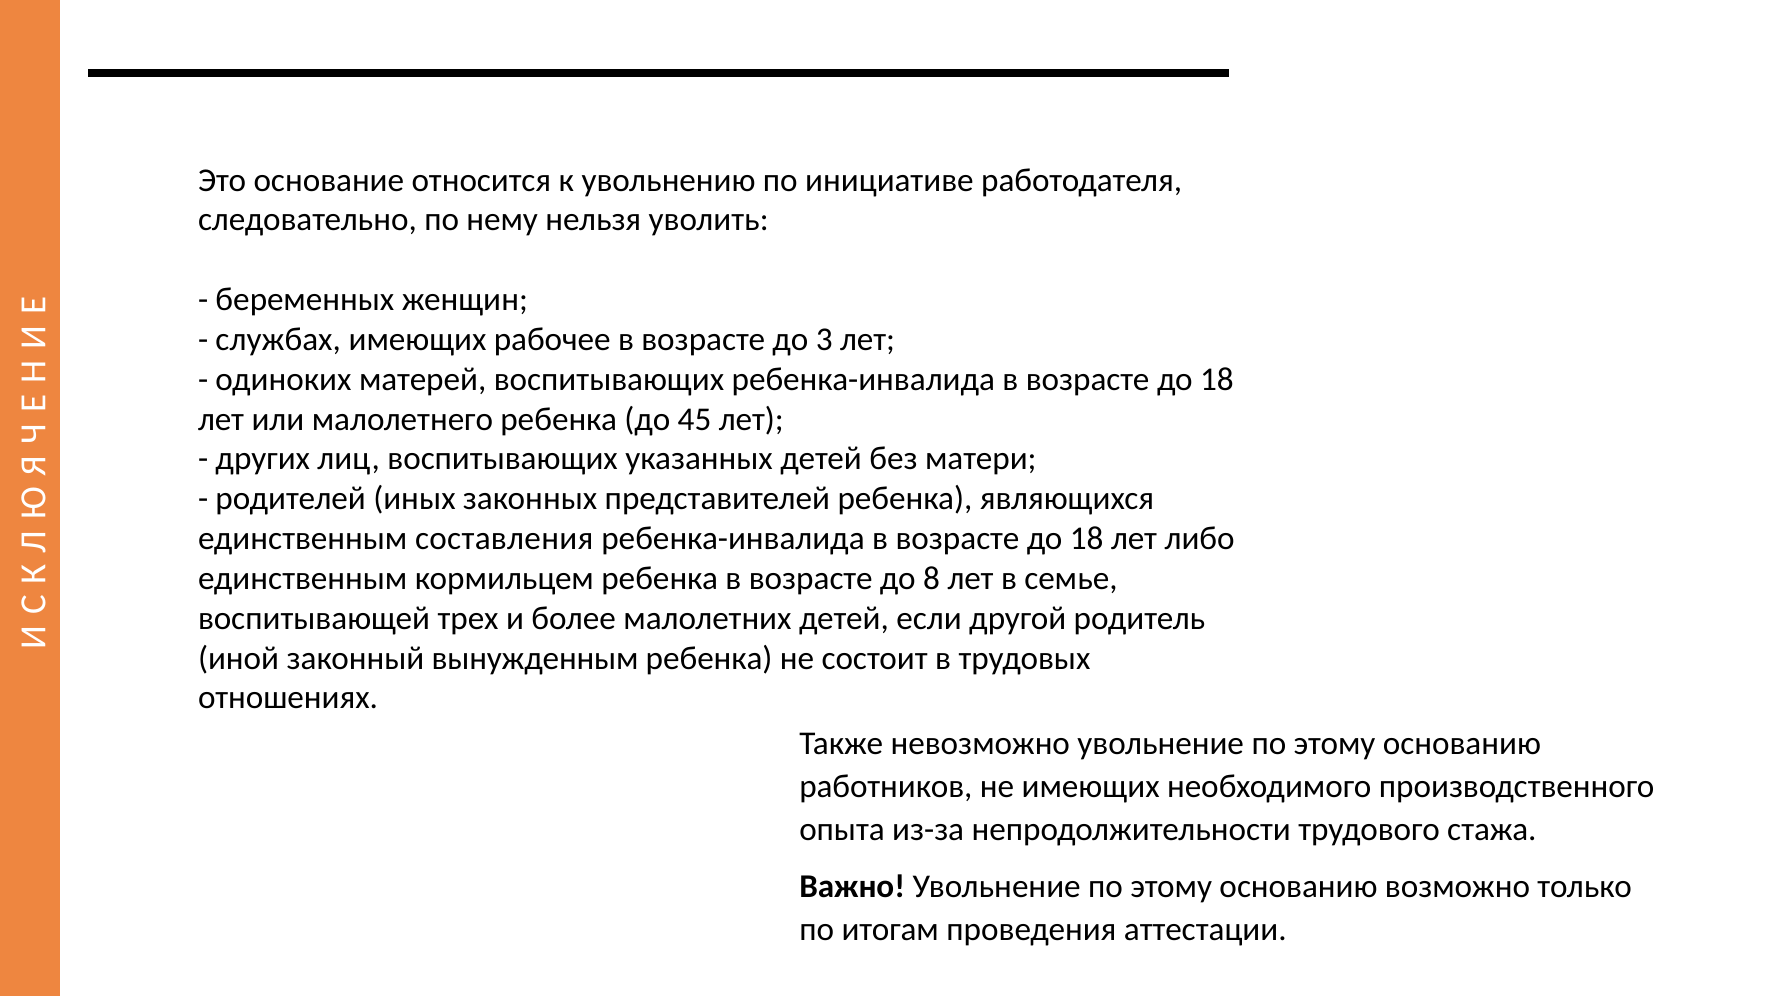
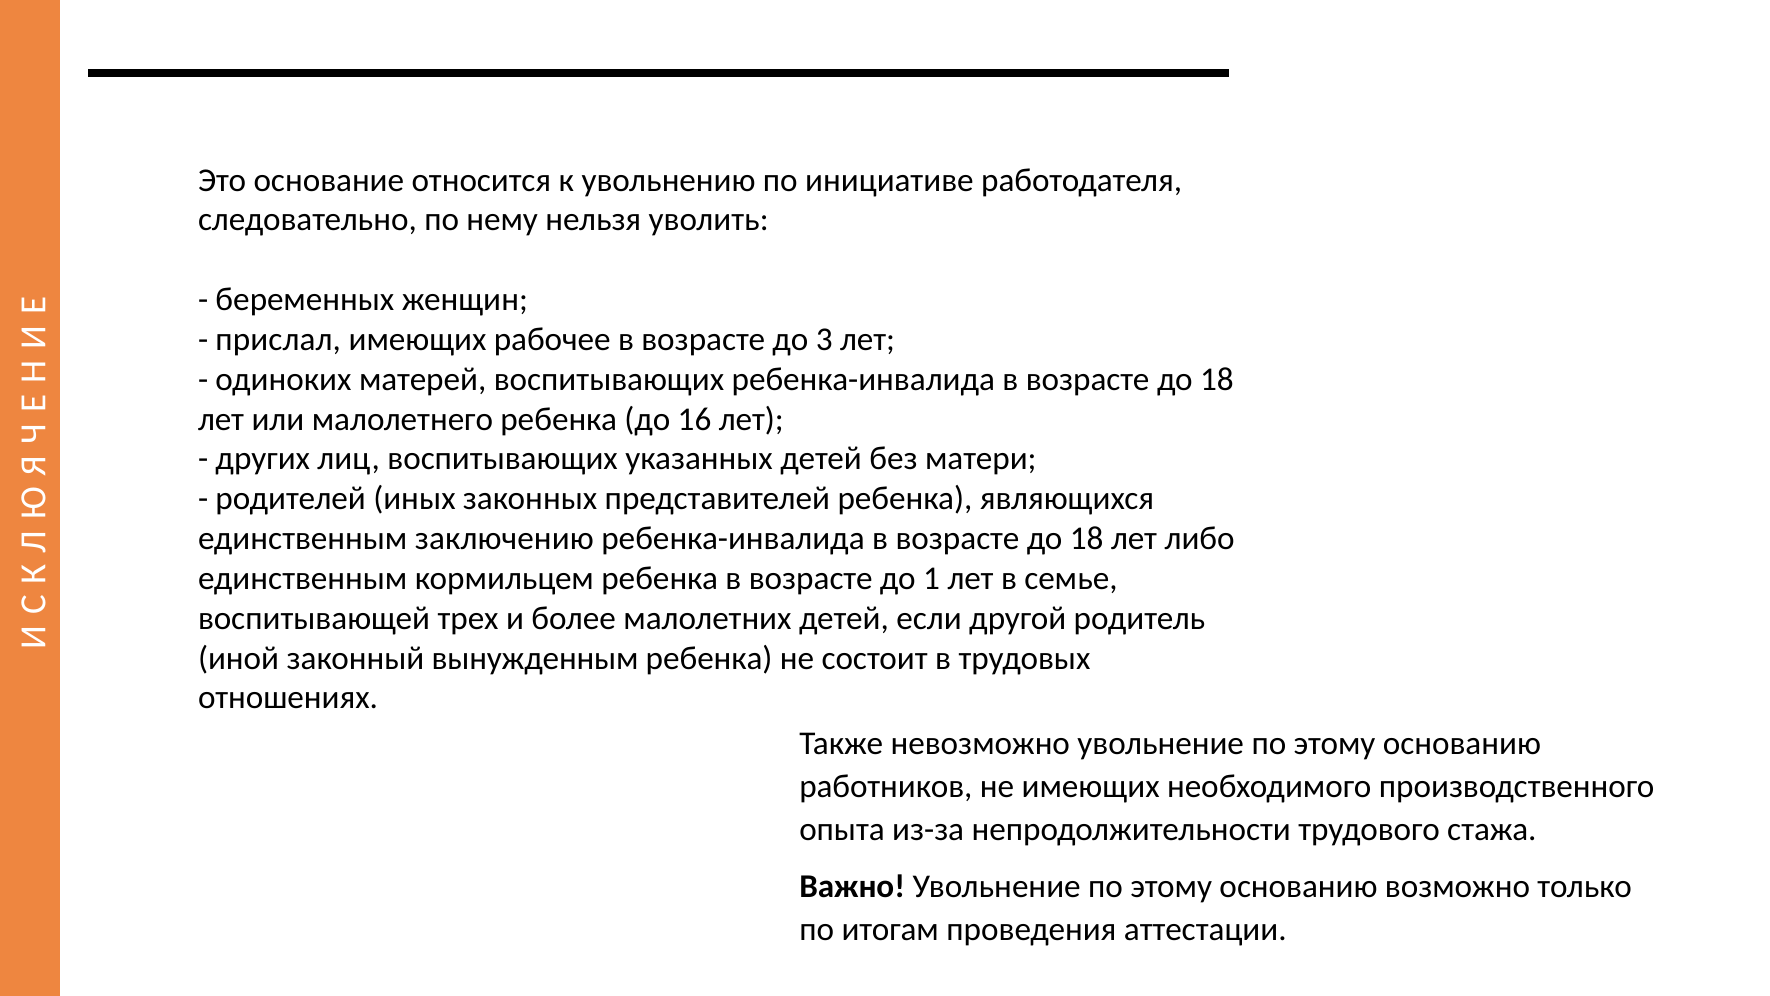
службах: службах -> прислал (278, 339)
45: 45 -> 16 (695, 419)
составления: составления -> заключению (504, 538)
8: 8 -> 1 (932, 578)
